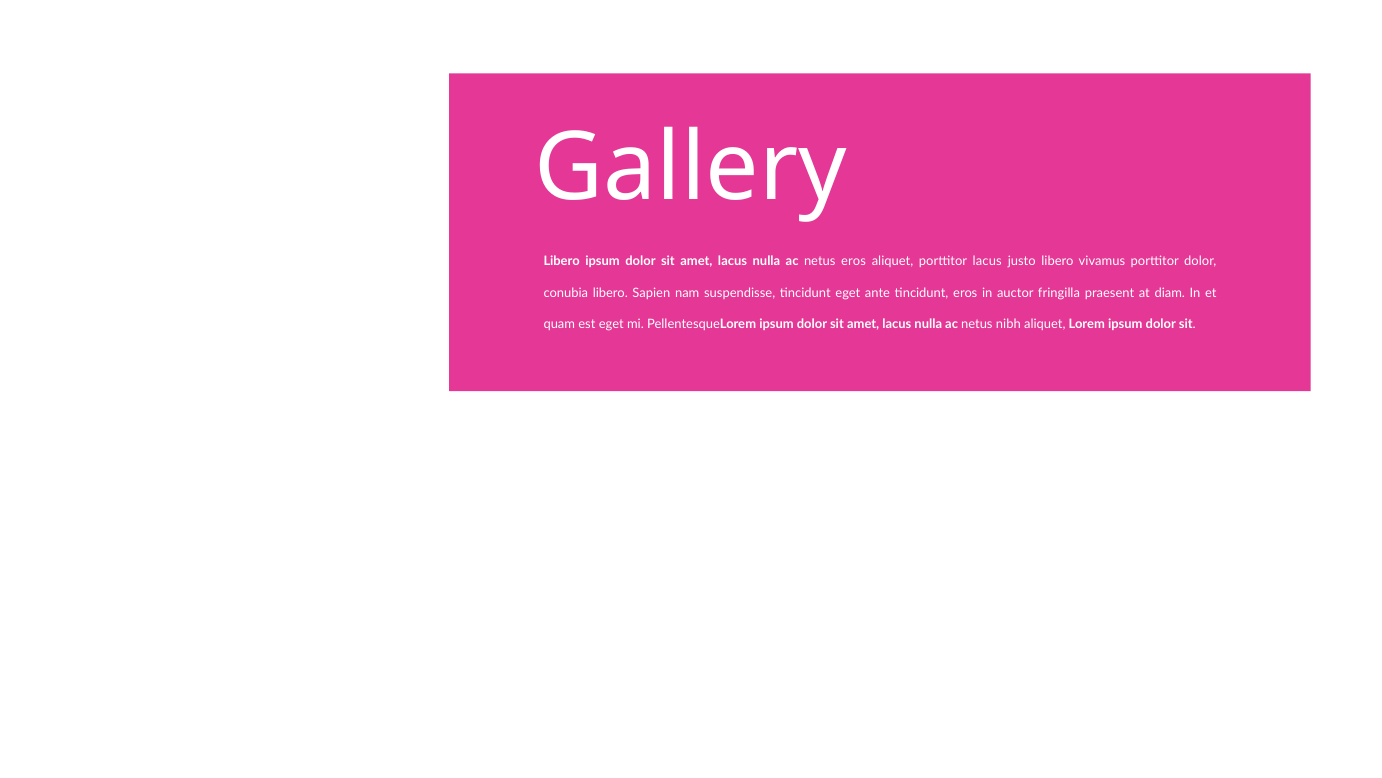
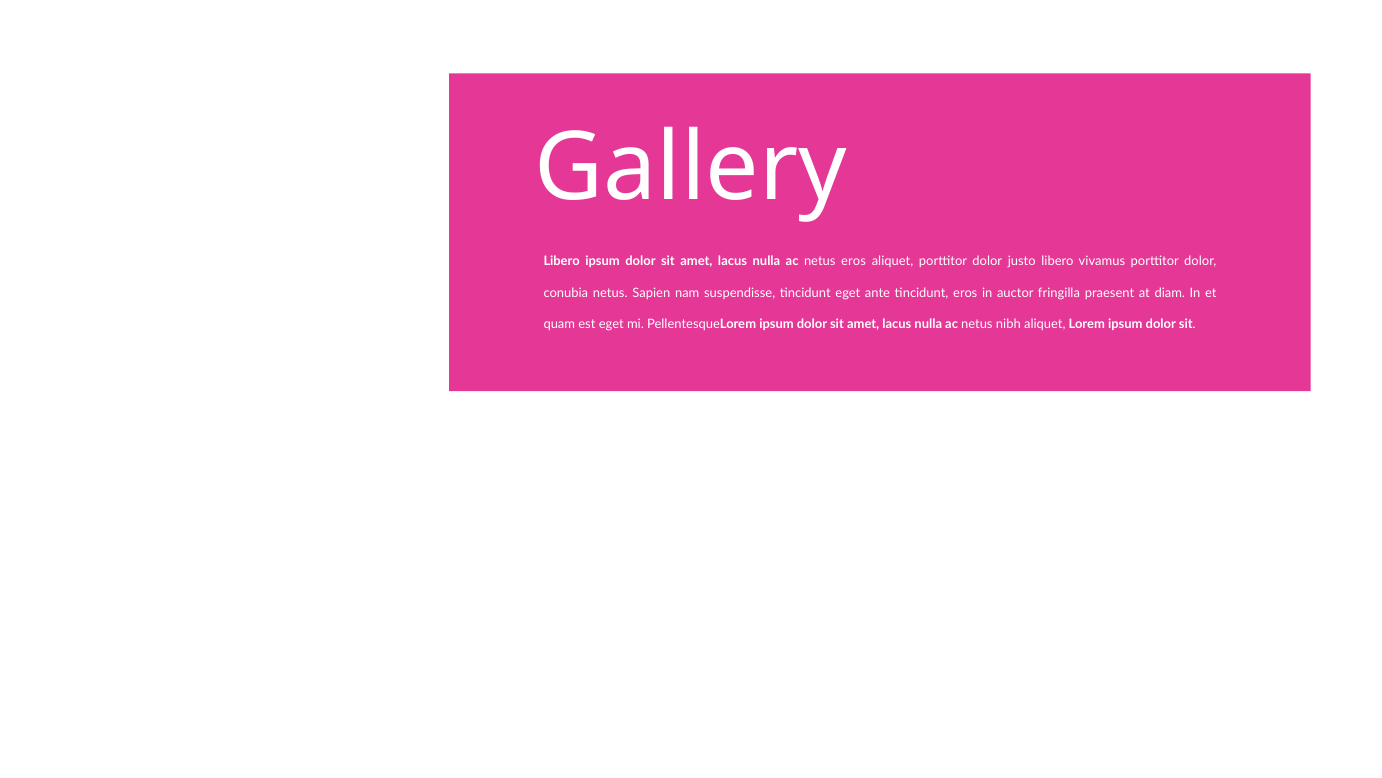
aliquet porttitor lacus: lacus -> dolor (987, 261)
conubia libero: libero -> netus (610, 293)
